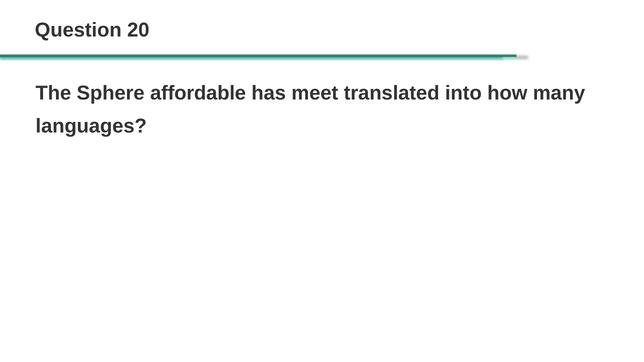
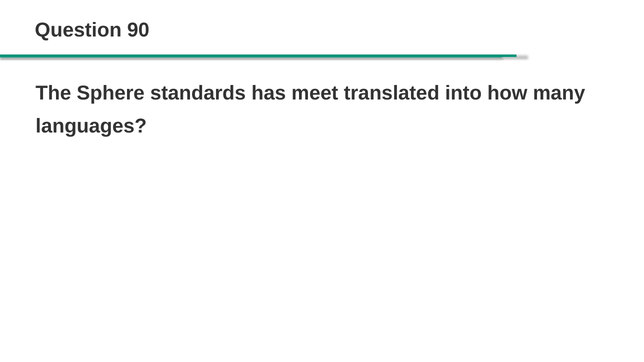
20: 20 -> 90 (138, 30)
affordable: affordable -> standards (198, 93)
